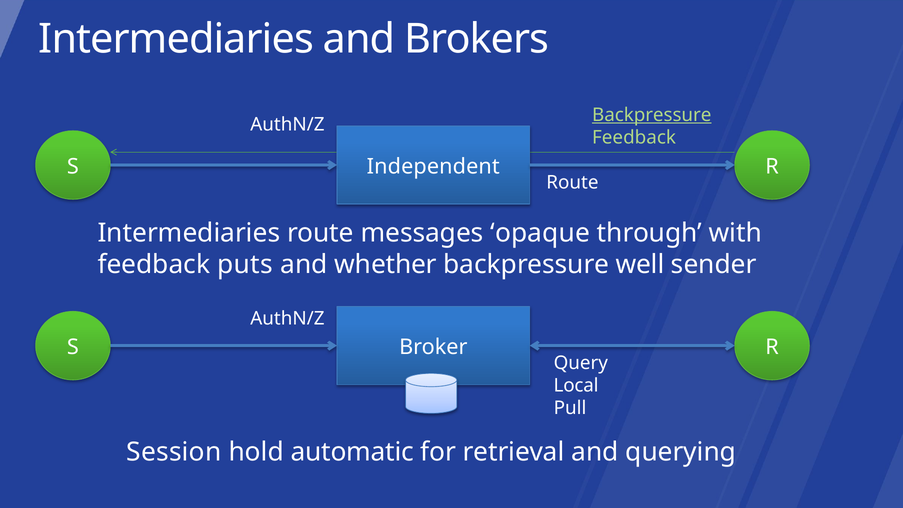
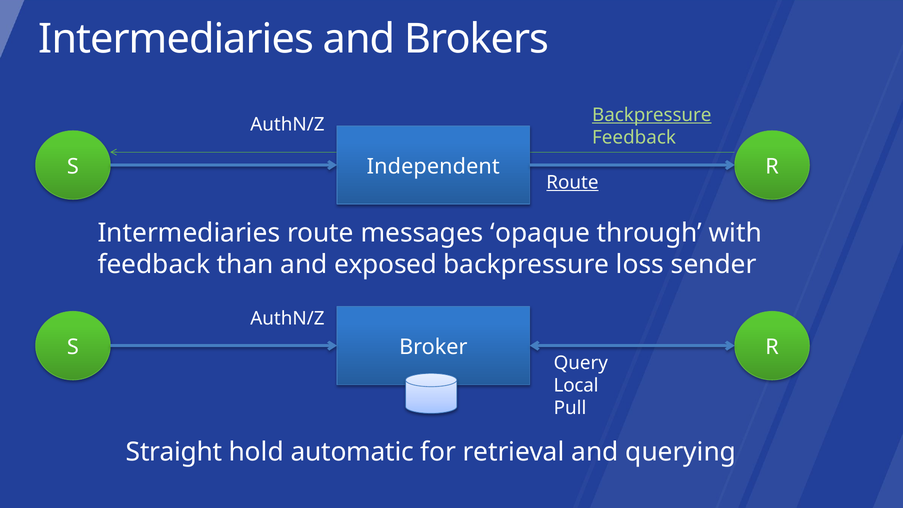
Route underline: none -> present (572, 183)
puts: puts -> than (245, 265)
whether: whether -> exposed (386, 265)
well: well -> loss (640, 265)
Session: Session -> Straight (174, 452)
